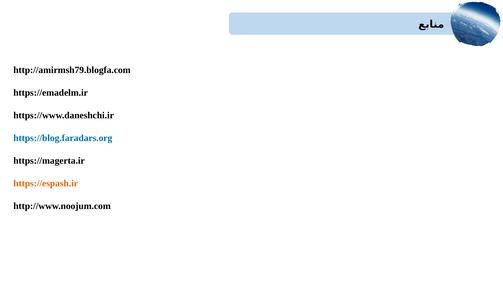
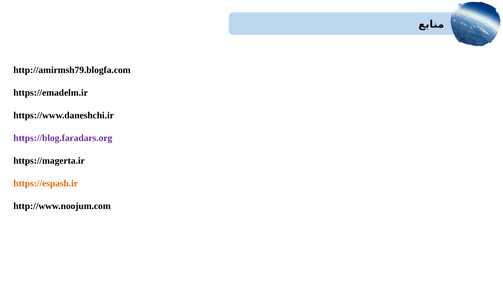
https://blog.faradars.org colour: blue -> purple (63, 138)
